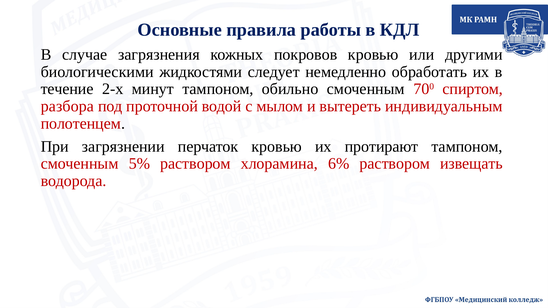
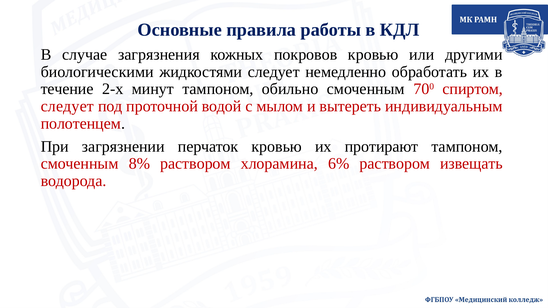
разбора: разбора -> следует (67, 106)
5%: 5% -> 8% (139, 164)
